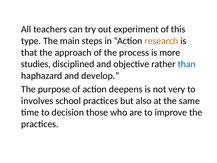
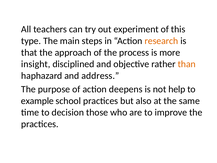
studies: studies -> insight (36, 64)
than colour: blue -> orange (187, 64)
develop: develop -> address (100, 76)
very: very -> help (177, 89)
involves: involves -> example (37, 101)
